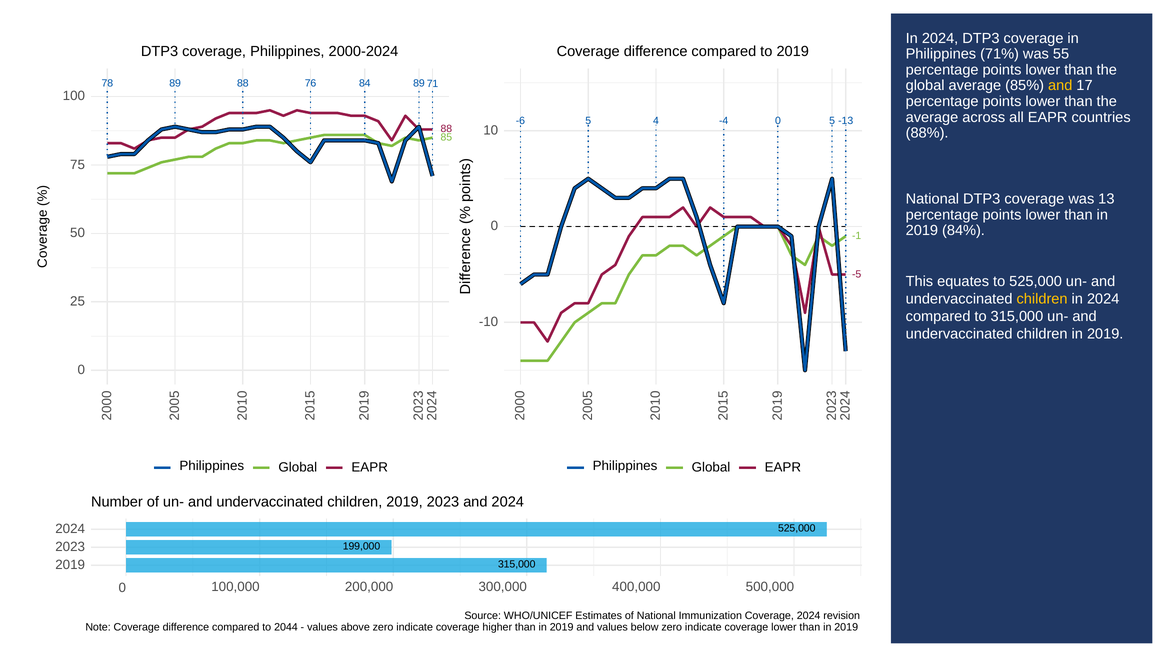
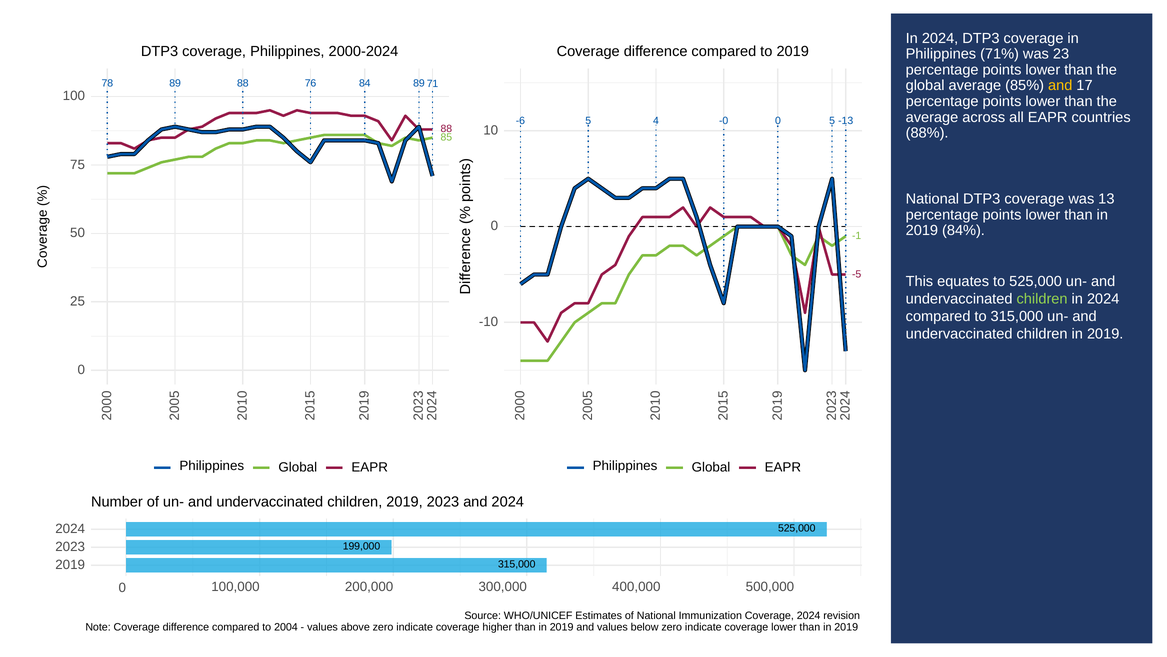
55: 55 -> 23 (1061, 54)
-4: -4 -> -0 (724, 121)
children colour: yellow -> light green (1042, 298)
2044: 2044 -> 2004 (286, 627)
